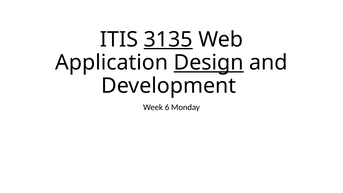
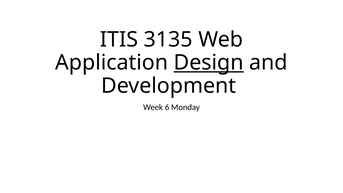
3135 underline: present -> none (168, 39)
